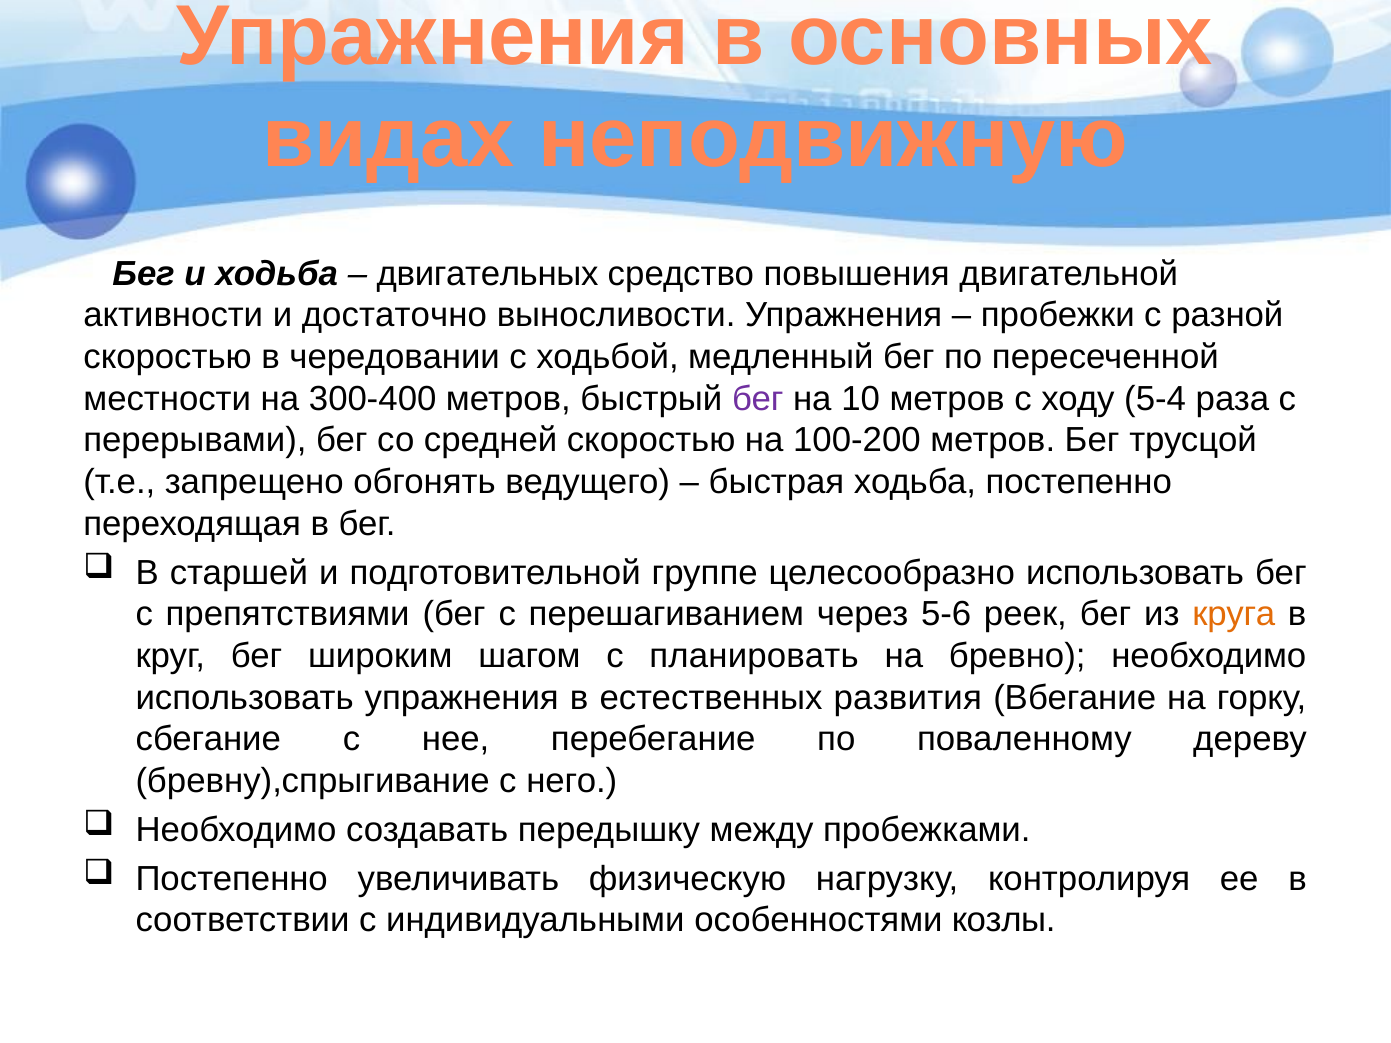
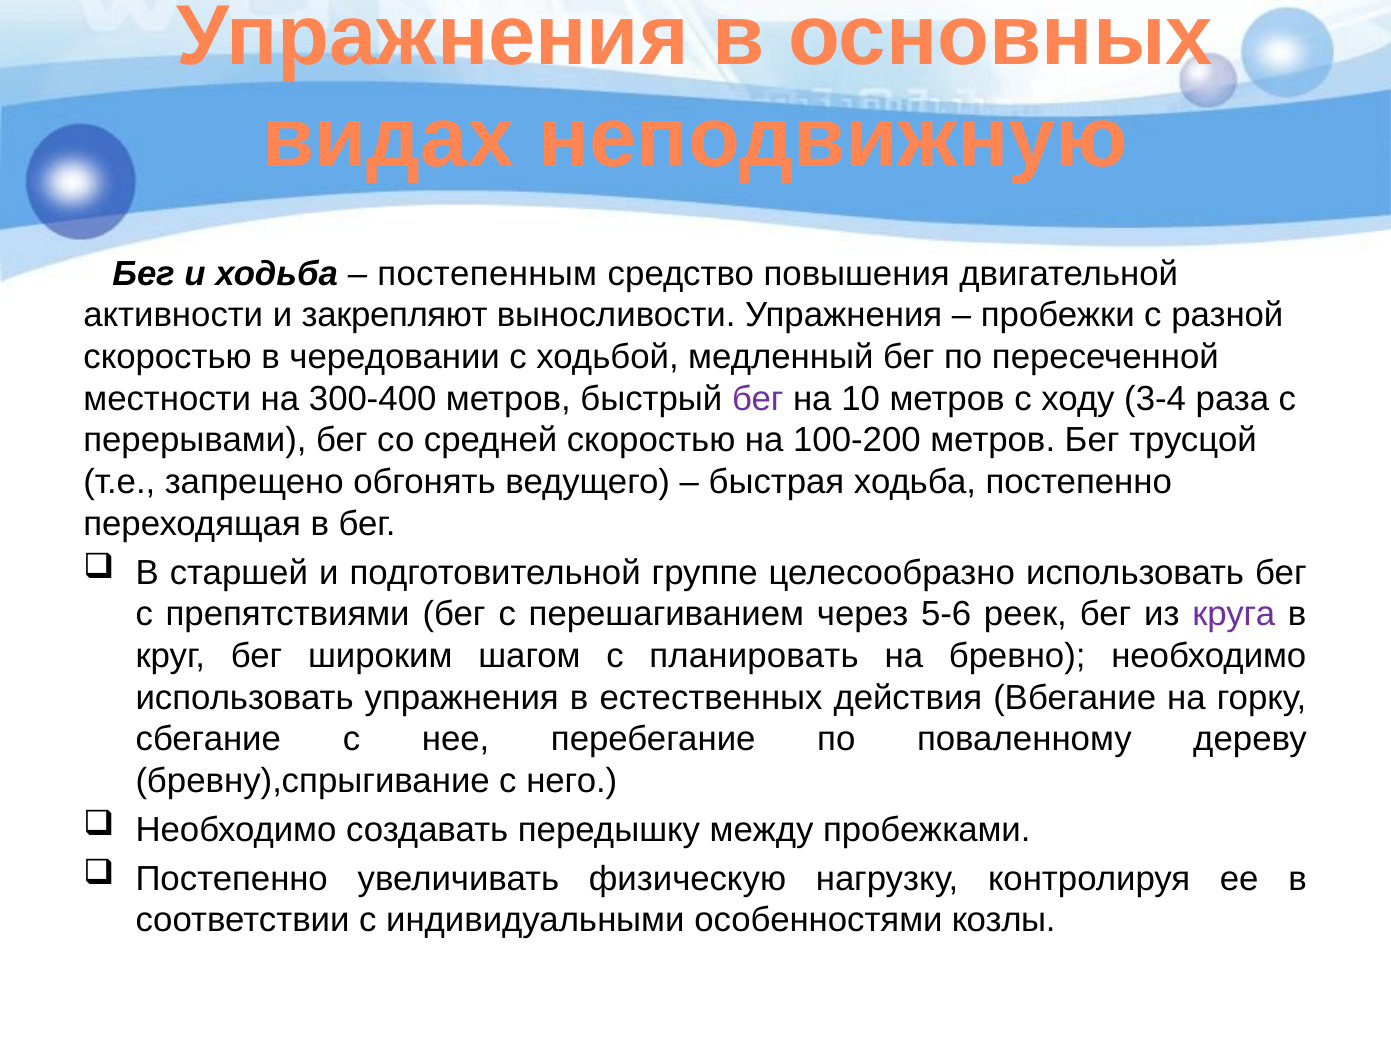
двигательных: двигательных -> постепенным (487, 274)
достаточно: достаточно -> закрепляют (395, 315)
5-4: 5-4 -> 3-4 (1155, 399)
круга colour: orange -> purple (1234, 614)
развития: развития -> действия (908, 698)
